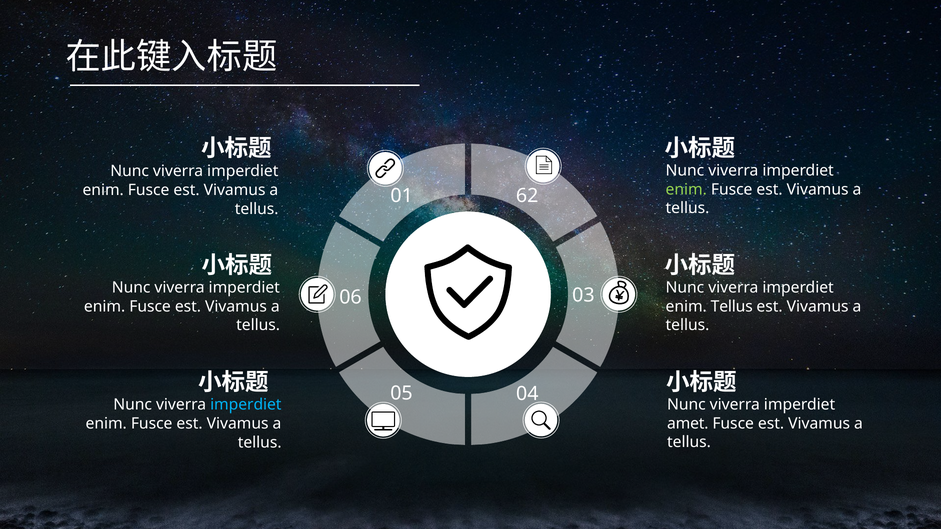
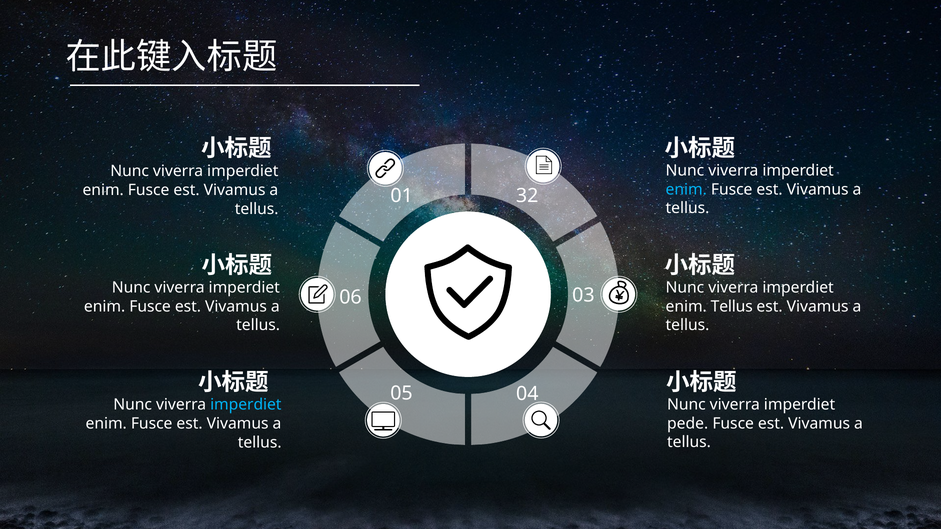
enim colour: light green -> light blue (686, 190)
62: 62 -> 32 (527, 196)
amet: amet -> pede (688, 424)
